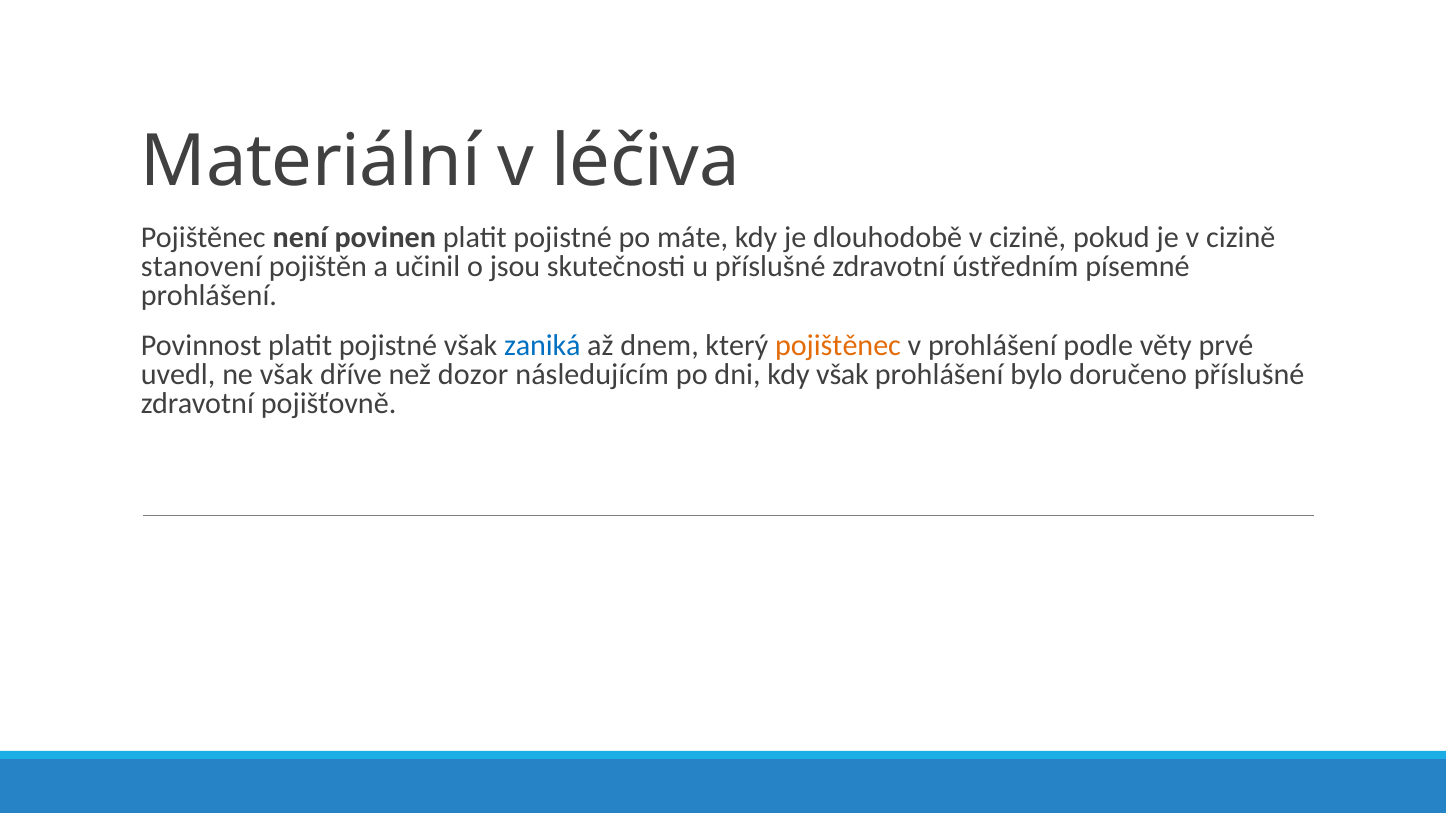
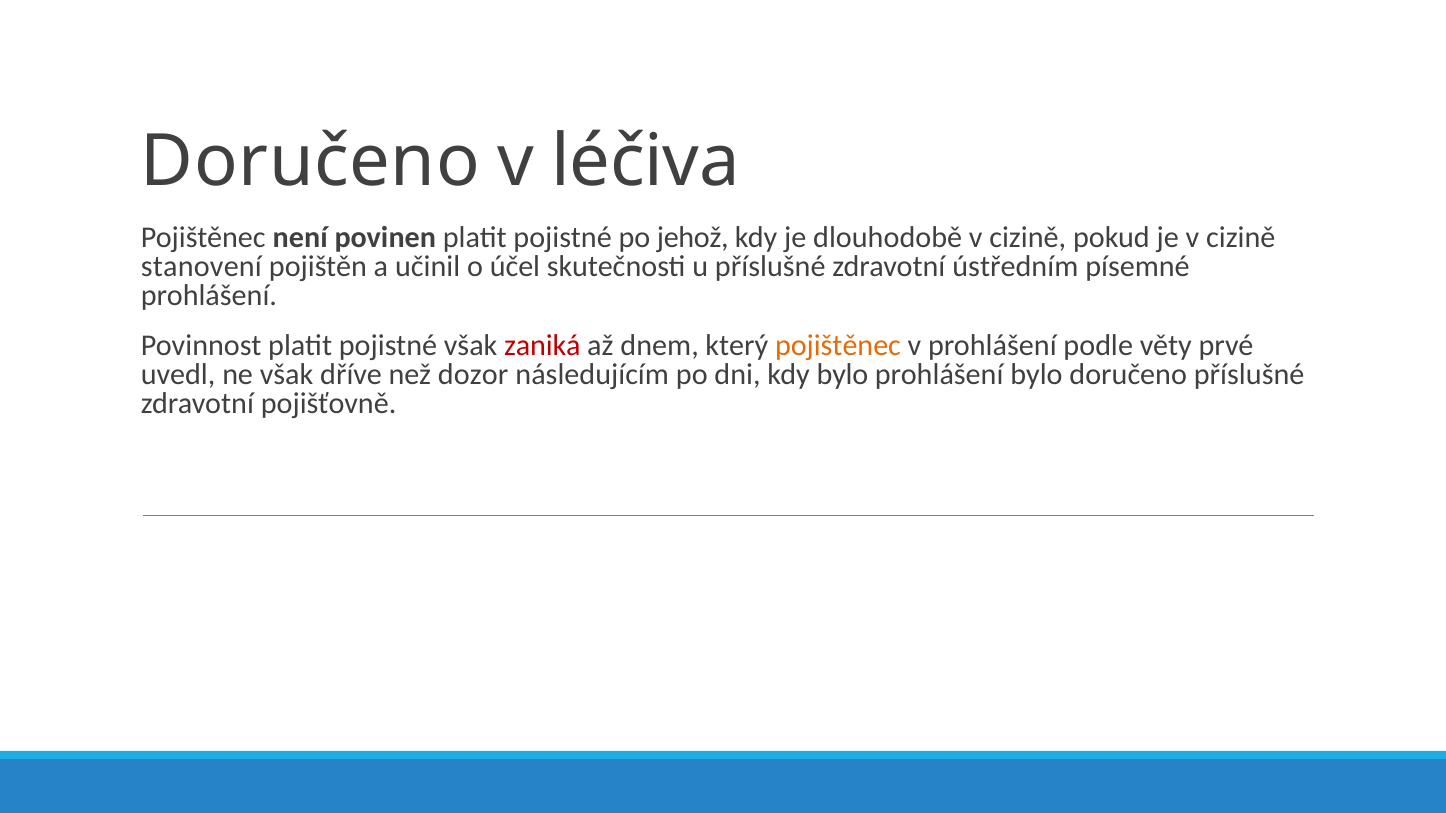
Materiální: Materiální -> Doručeno (310, 162)
máte: máte -> jehož (693, 238)
jsou: jsou -> účel (515, 267)
zaniká colour: blue -> red (542, 345)
kdy však: však -> bylo (842, 374)
